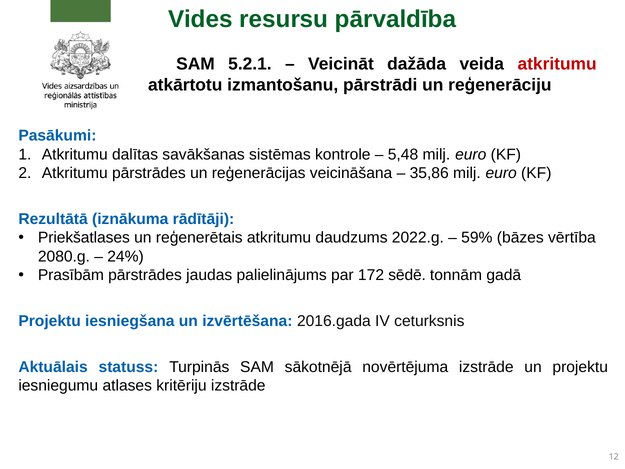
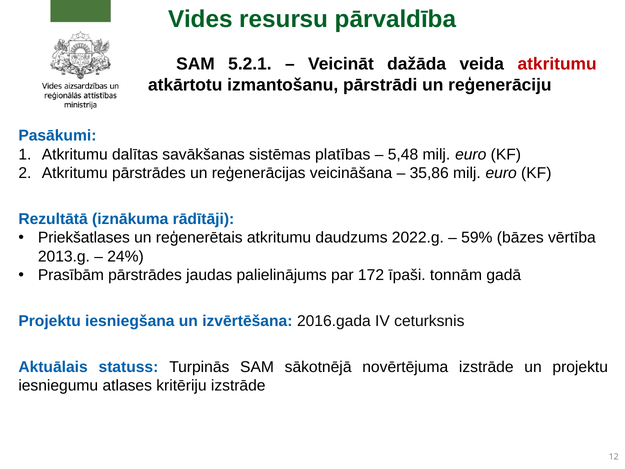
kontrole: kontrole -> platības (343, 154)
2080.g: 2080.g -> 2013.g (64, 256)
sēdē: sēdē -> īpaši (407, 275)
